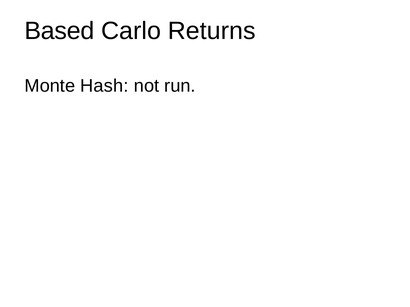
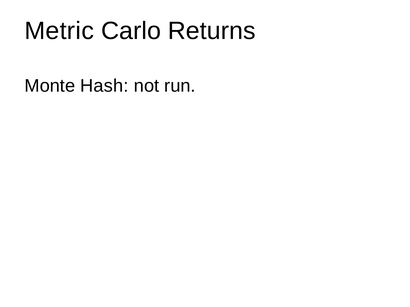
Based: Based -> Metric (59, 31)
